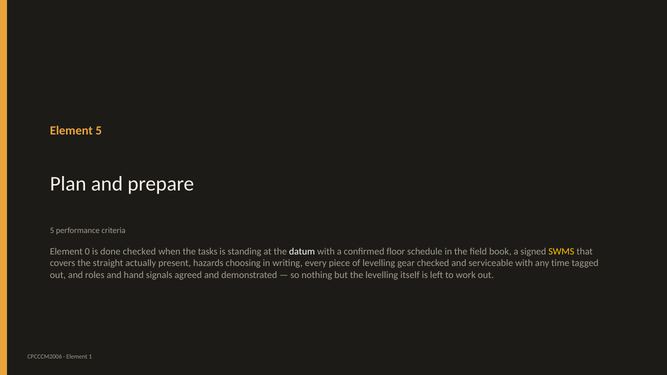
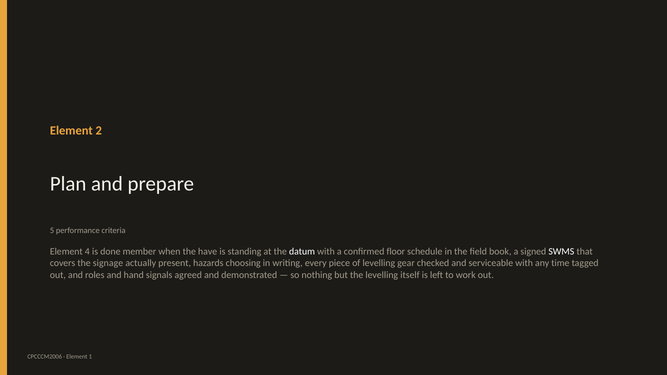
Element 5: 5 -> 2 (99, 131)
0: 0 -> 4 (87, 252)
done checked: checked -> member (139, 252)
tasks: tasks -> have (208, 252)
SWMS colour: yellow -> white (561, 252)
straight: straight -> signage (108, 263)
